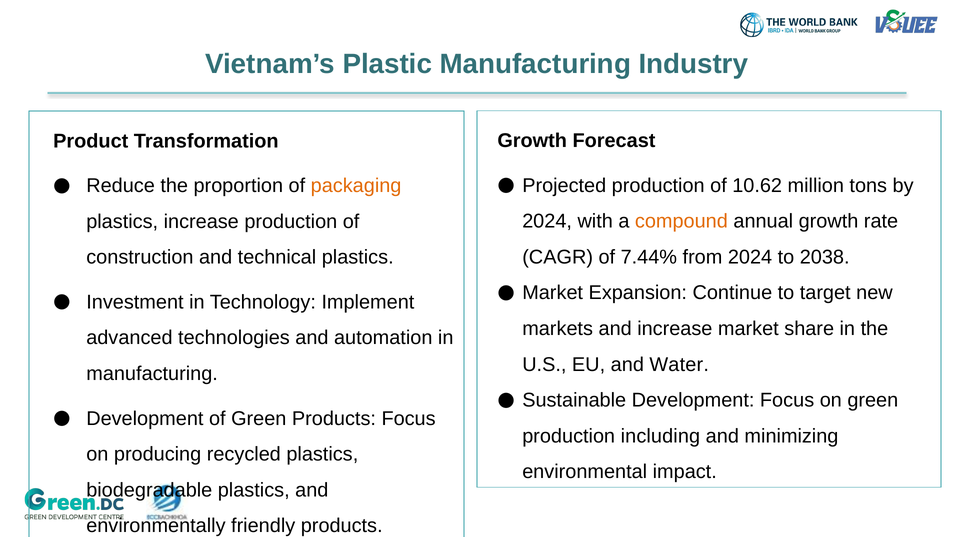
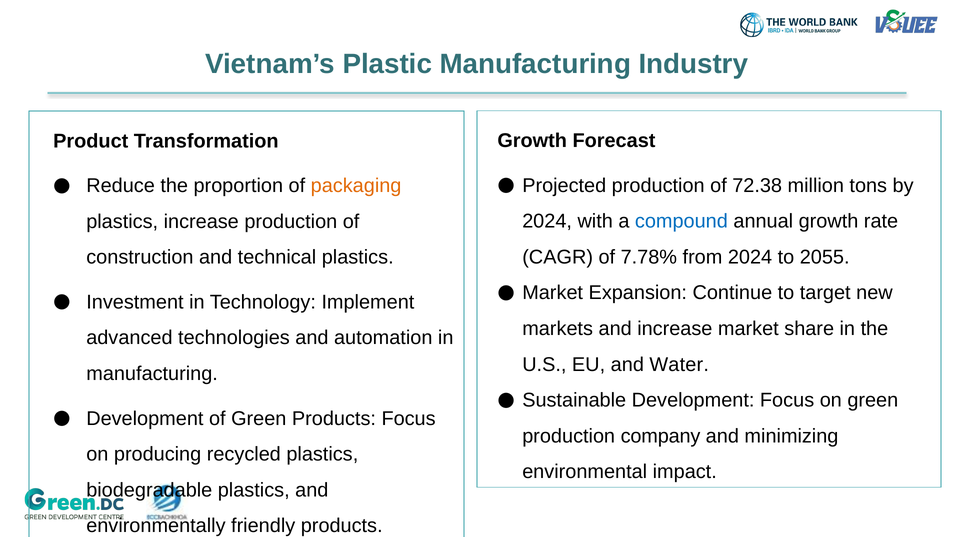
10.62: 10.62 -> 72.38 (757, 185)
compound colour: orange -> blue (681, 221)
7.44%: 7.44% -> 7.78% (649, 257)
2038: 2038 -> 2055 (825, 257)
including: including -> company (661, 436)
